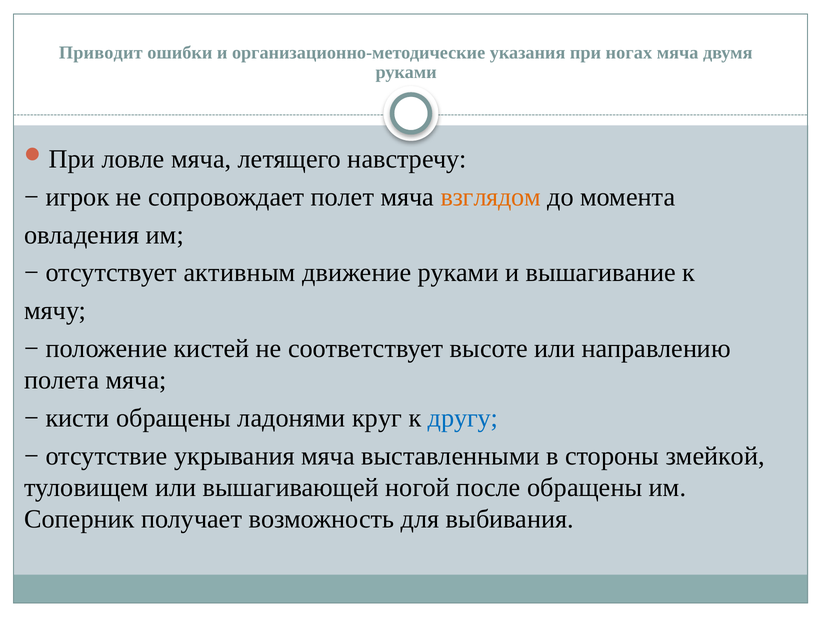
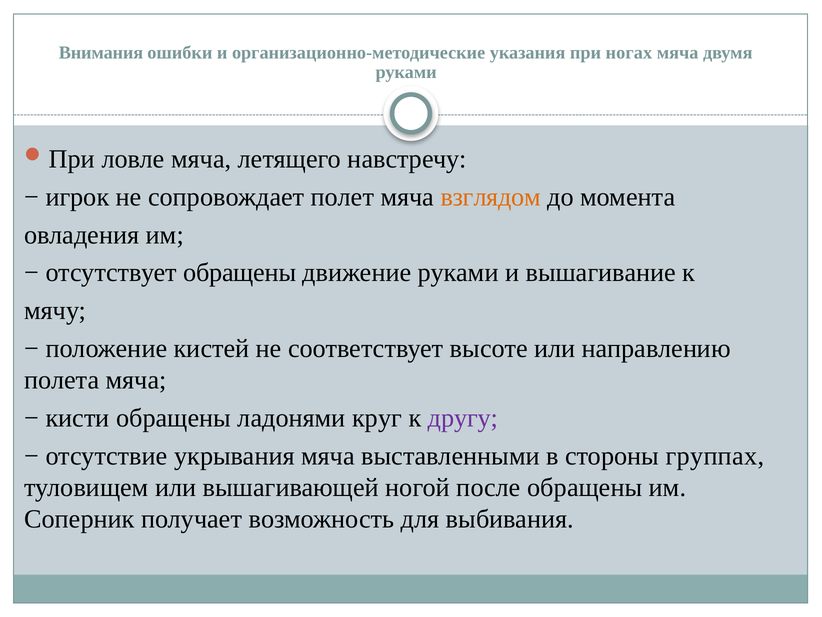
Приводит: Приводит -> Внимания (101, 53)
отсутствует активным: активным -> обращены (240, 273)
другу colour: blue -> purple (463, 418)
змейкой: змейкой -> группах (715, 456)
